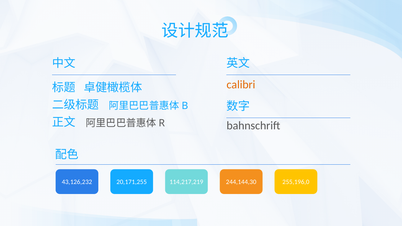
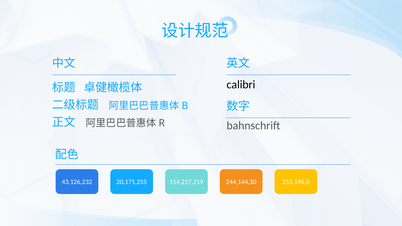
calibri colour: orange -> black (241, 85)
